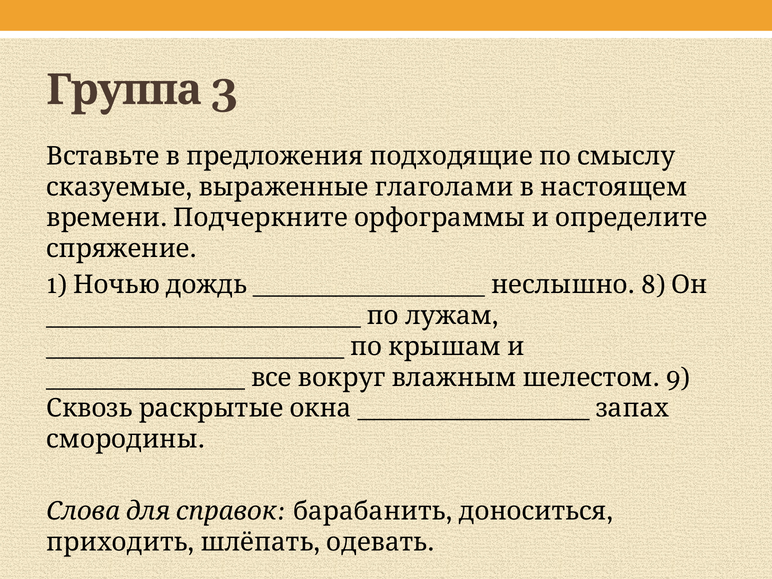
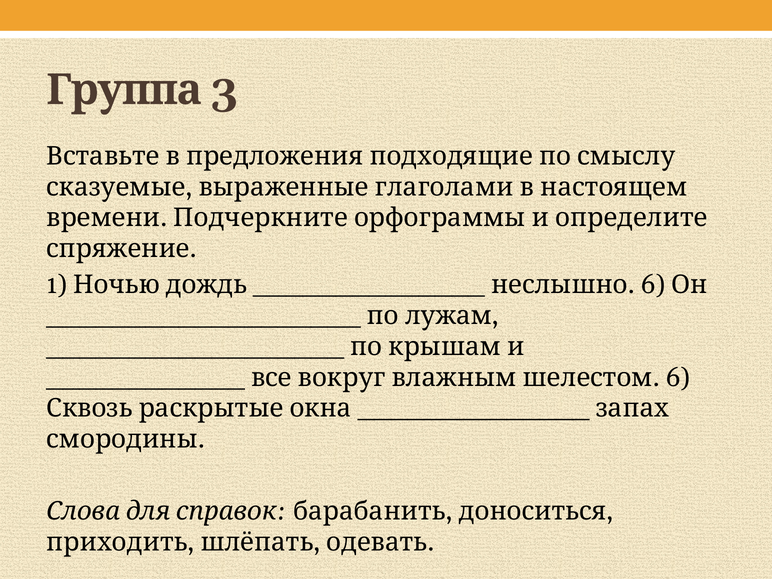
8: 8 -> 6 (653, 285)
9: 9 -> 6 (678, 378)
